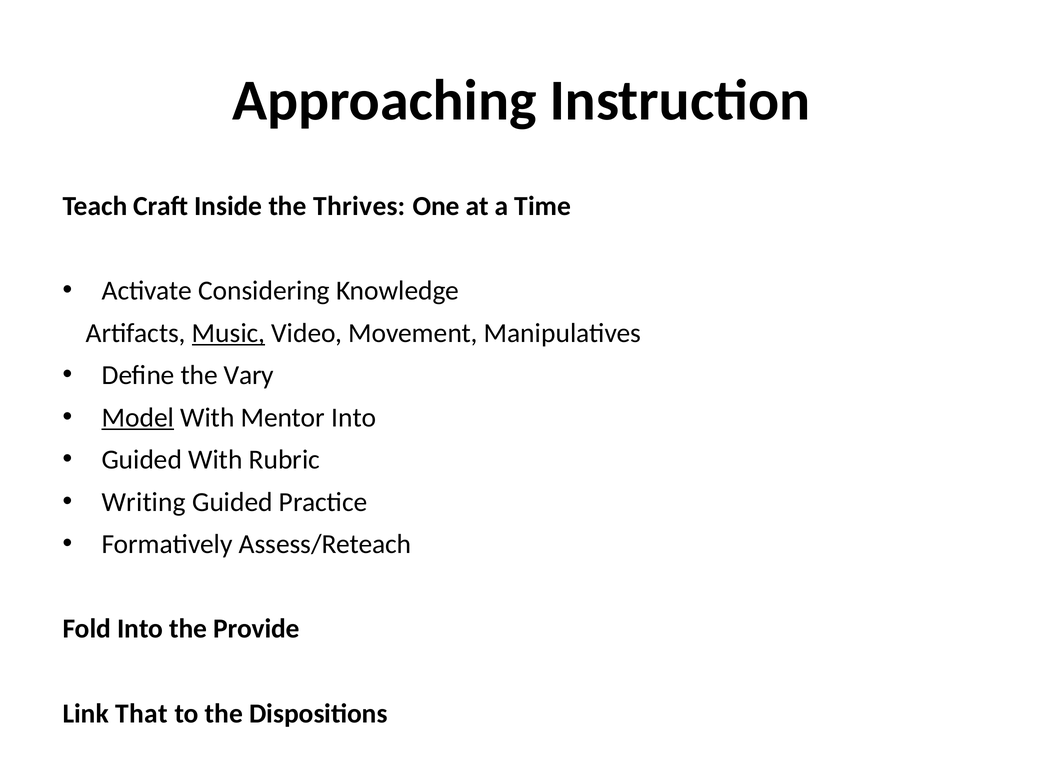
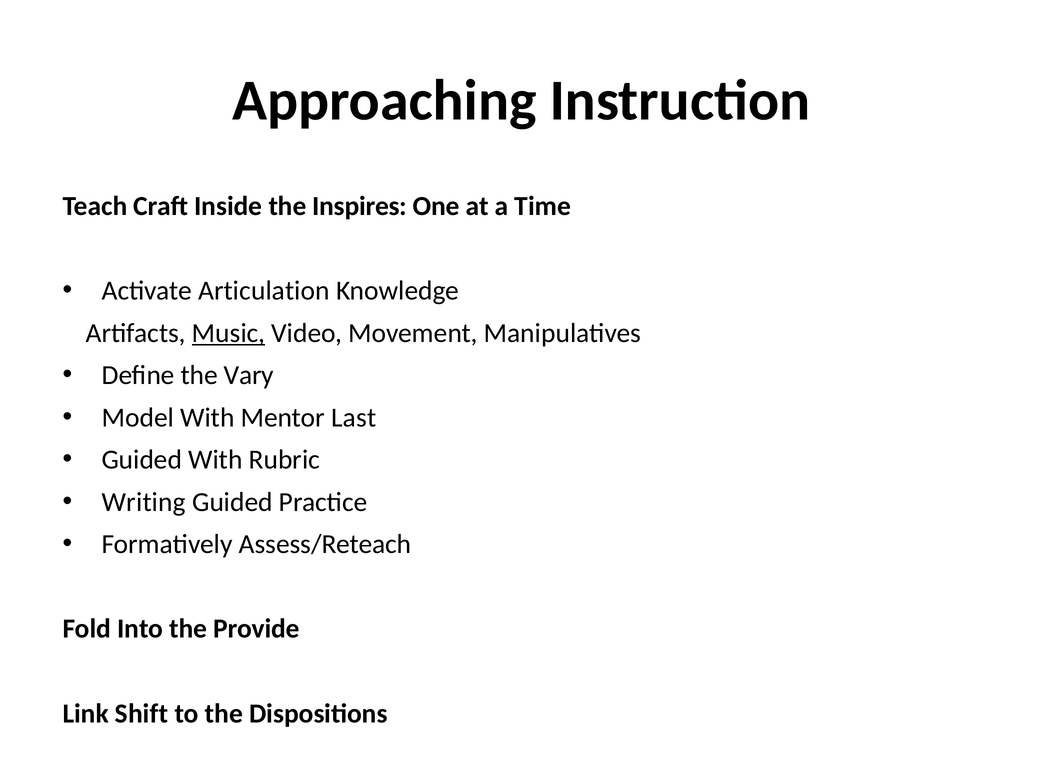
Thrives: Thrives -> Inspires (360, 206)
Considering: Considering -> Articulation (264, 291)
Model underline: present -> none (138, 418)
Mentor Into: Into -> Last (354, 418)
That: That -> Shift (142, 714)
